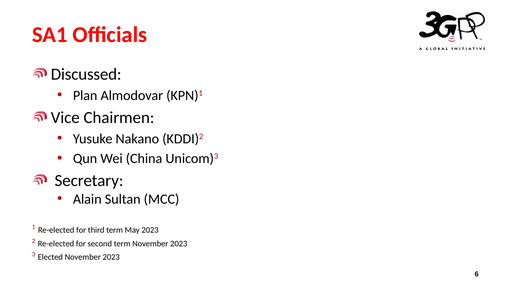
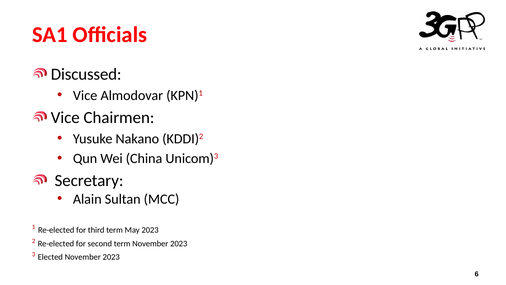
Plan: Plan -> Vice (85, 95)
